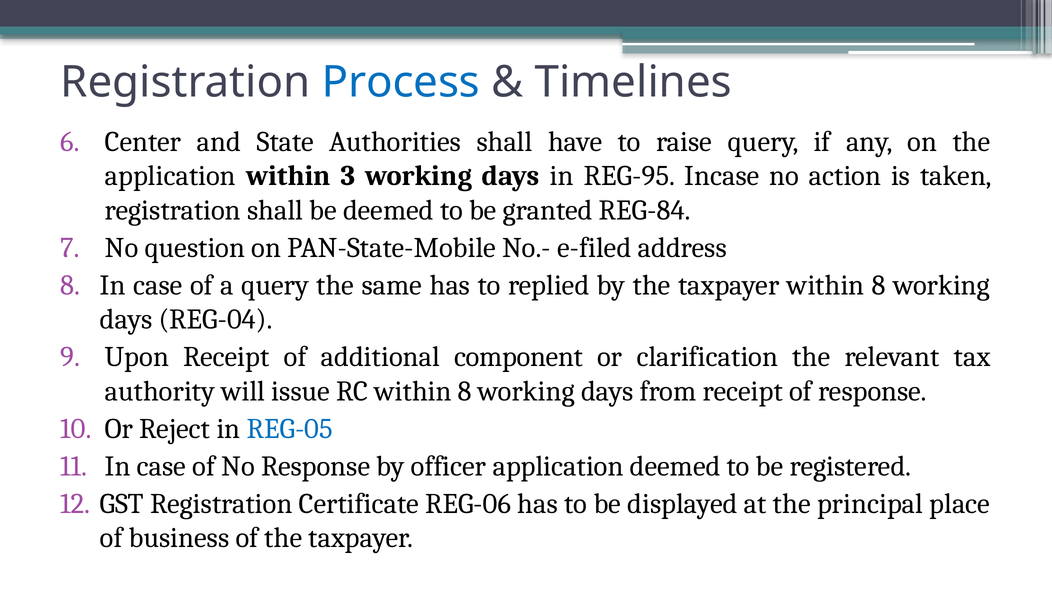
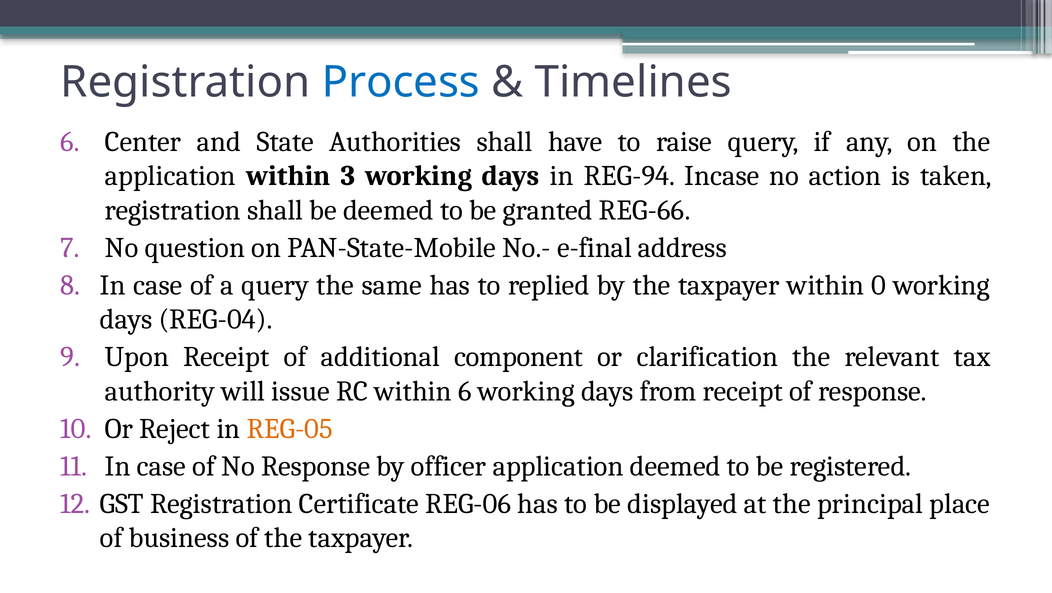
REG-95: REG-95 -> REG-94 (629, 176)
REG-84: REG-84 -> REG-66 (645, 210)
e-filed: e-filed -> e-final (594, 248)
taxpayer within 8: 8 -> 0 (879, 285)
RC within 8: 8 -> 6 (465, 391)
REG-05 colour: blue -> orange (290, 429)
